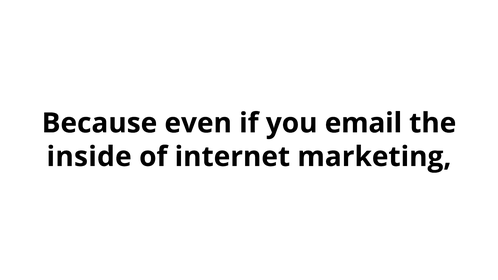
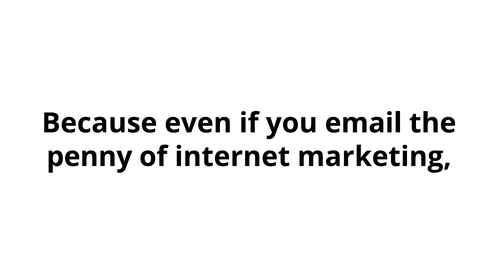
inside: inside -> penny (89, 157)
